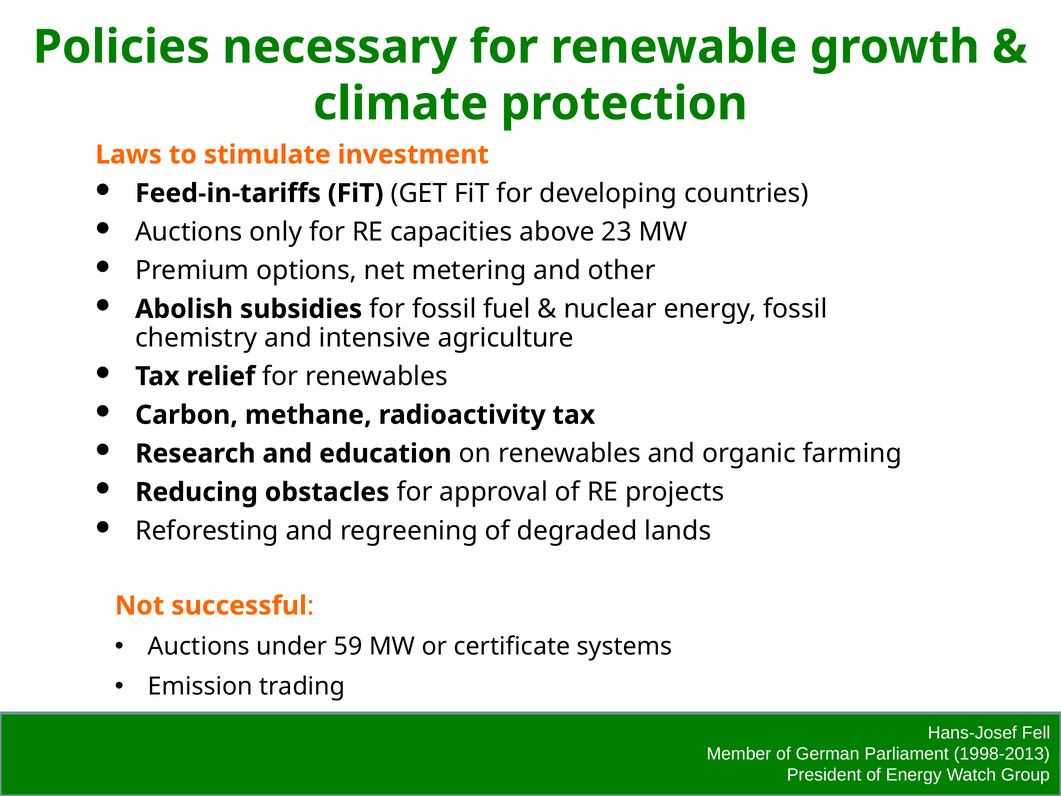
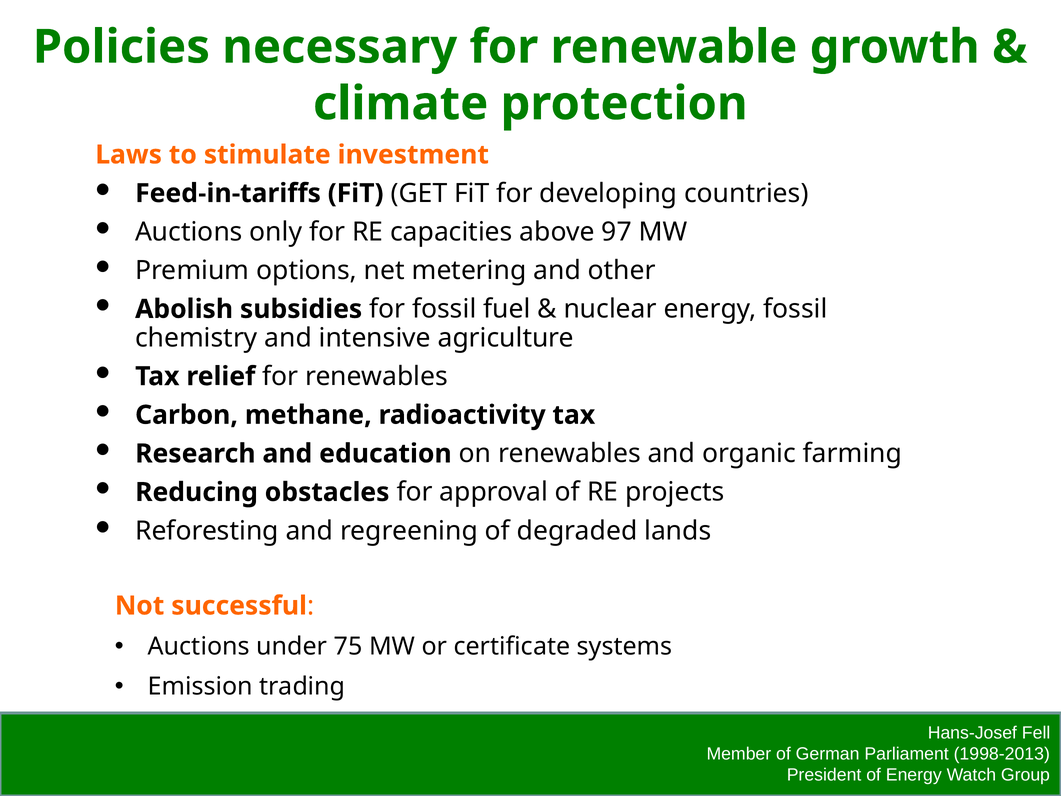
23: 23 -> 97 (617, 232)
59: 59 -> 75 (348, 646)
